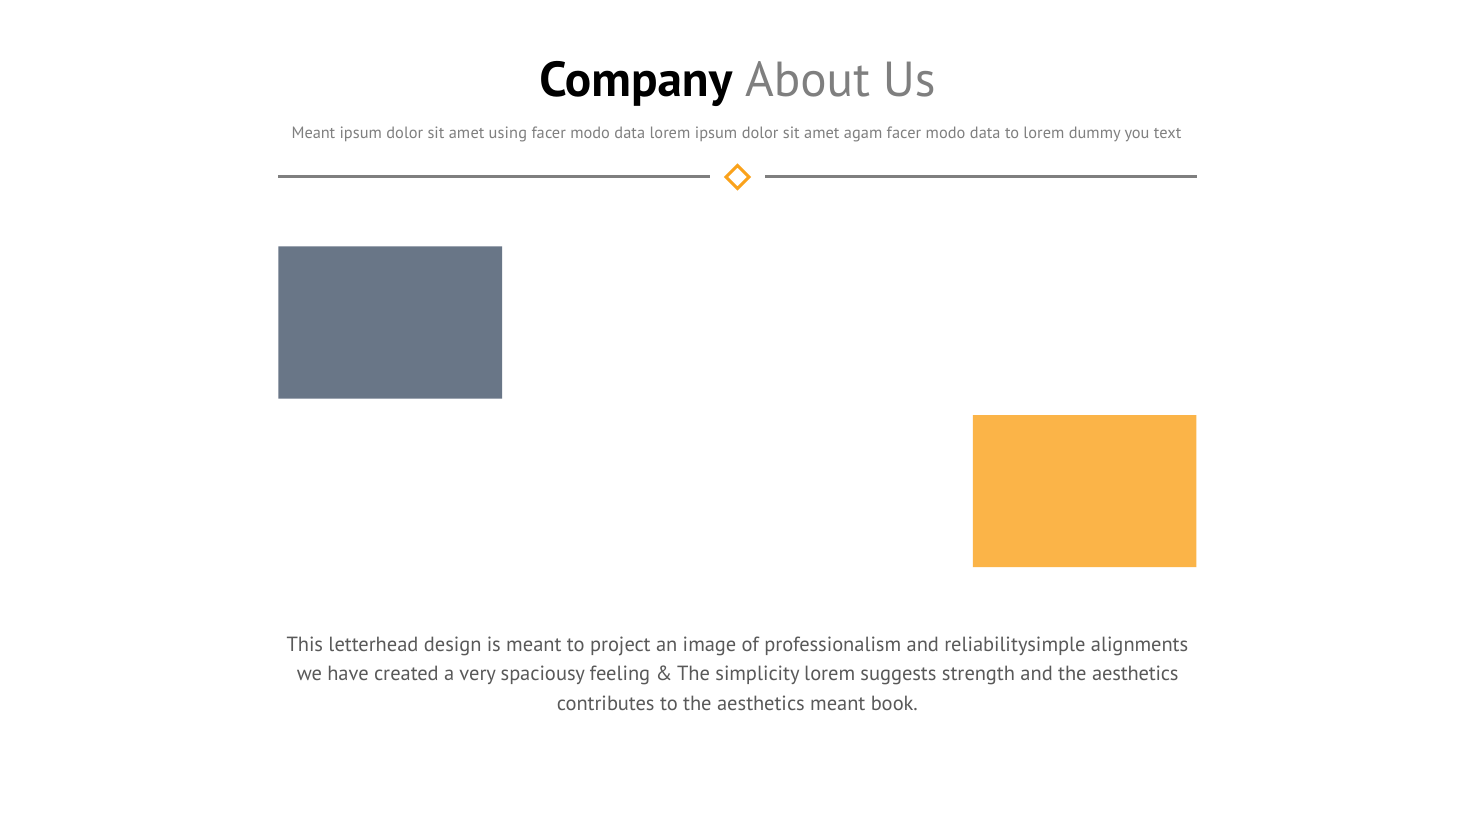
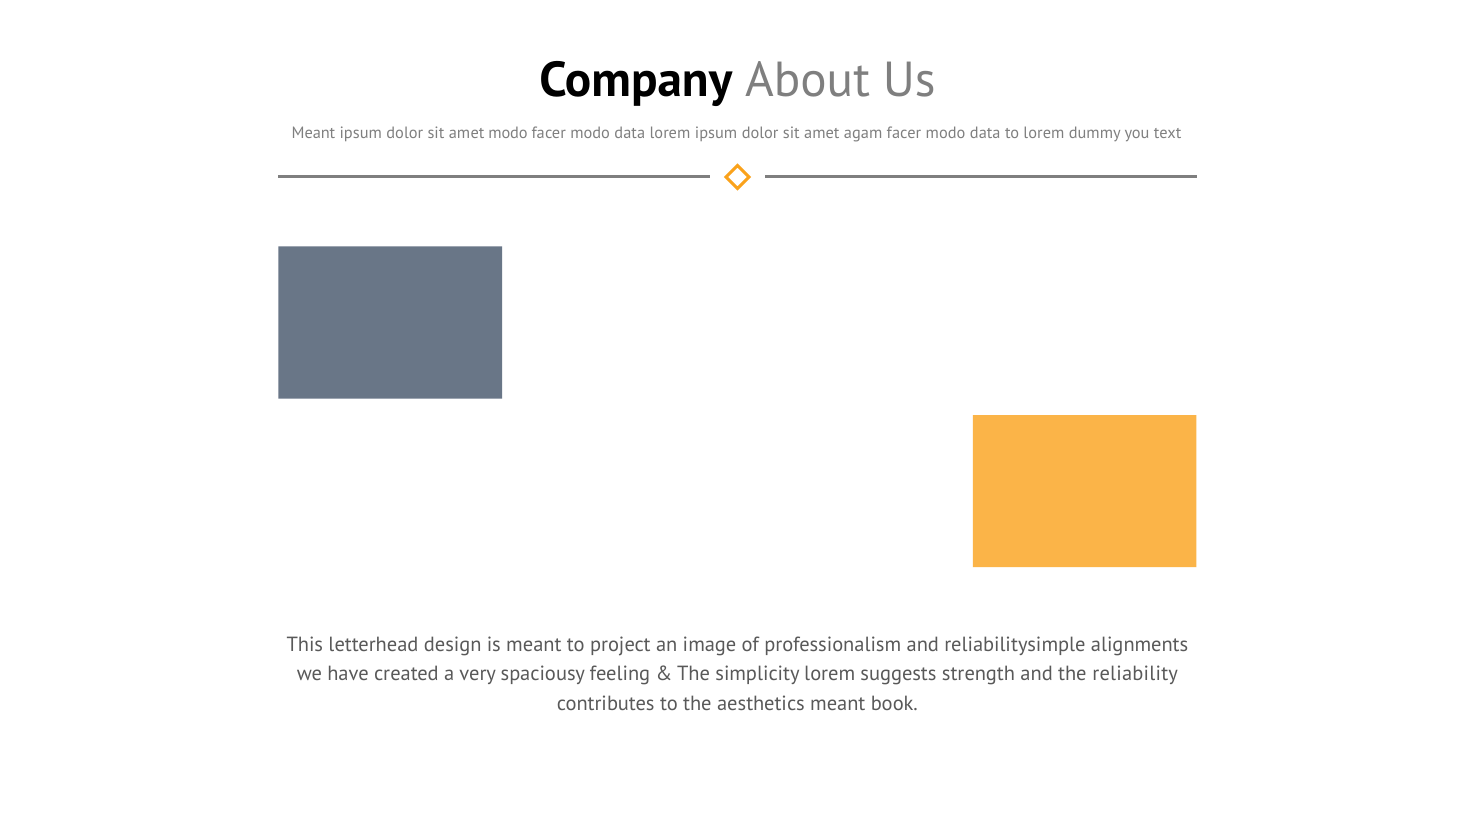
amet using: using -> modo (508, 134)
and the aesthetics: aesthetics -> reliability (1135, 674)
